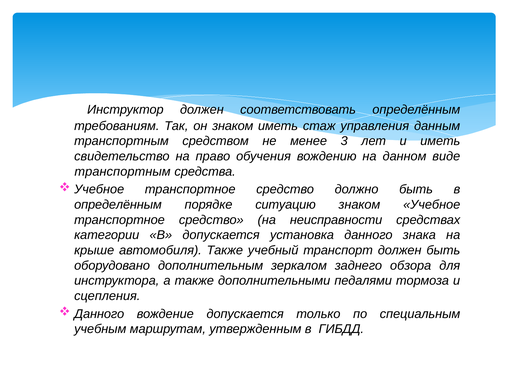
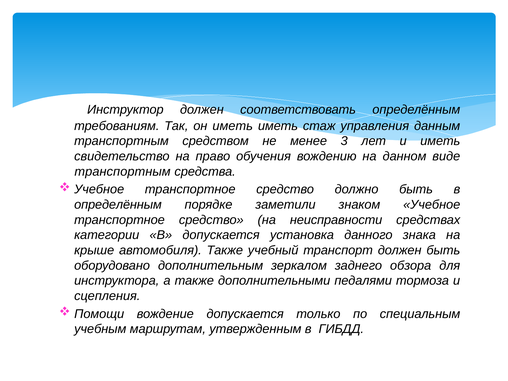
он знаком: знаком -> иметь (233, 126)
ситуацию: ситуацию -> заметили (285, 205)
Данного: Данного -> Помощи (99, 314)
